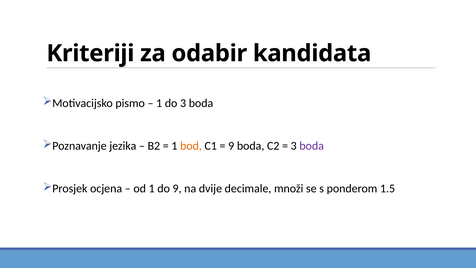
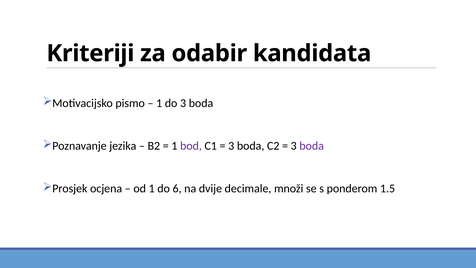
bod colour: orange -> purple (191, 146)
9: 9 -> 3 (231, 146)
do 9: 9 -> 6 (177, 189)
